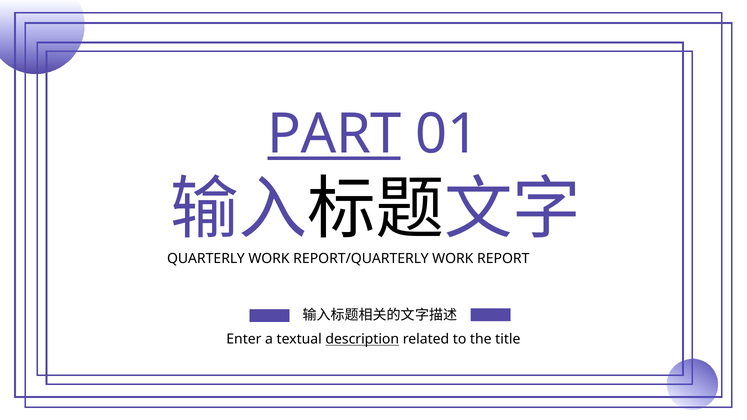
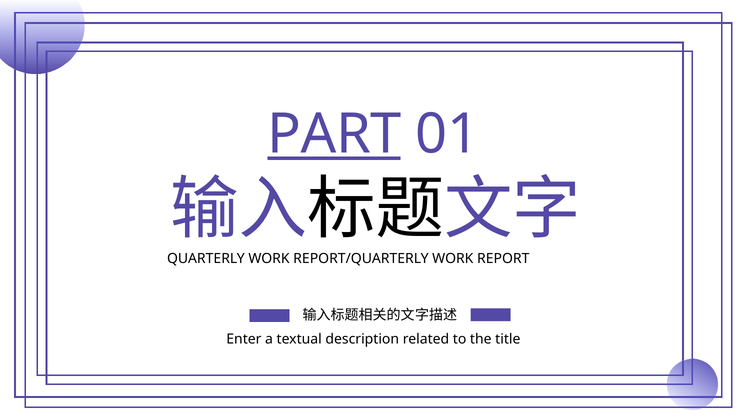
description underline: present -> none (362, 339)
